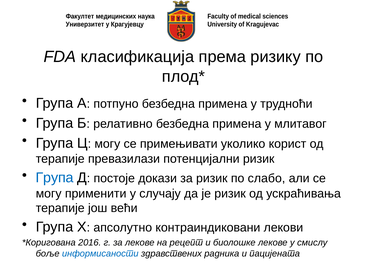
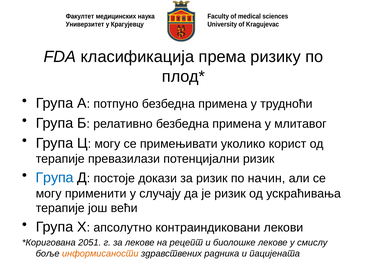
слабо: слабо -> начин (266, 179)
2016: 2016 -> 2051 (90, 243)
информисаности colour: blue -> orange (100, 254)
